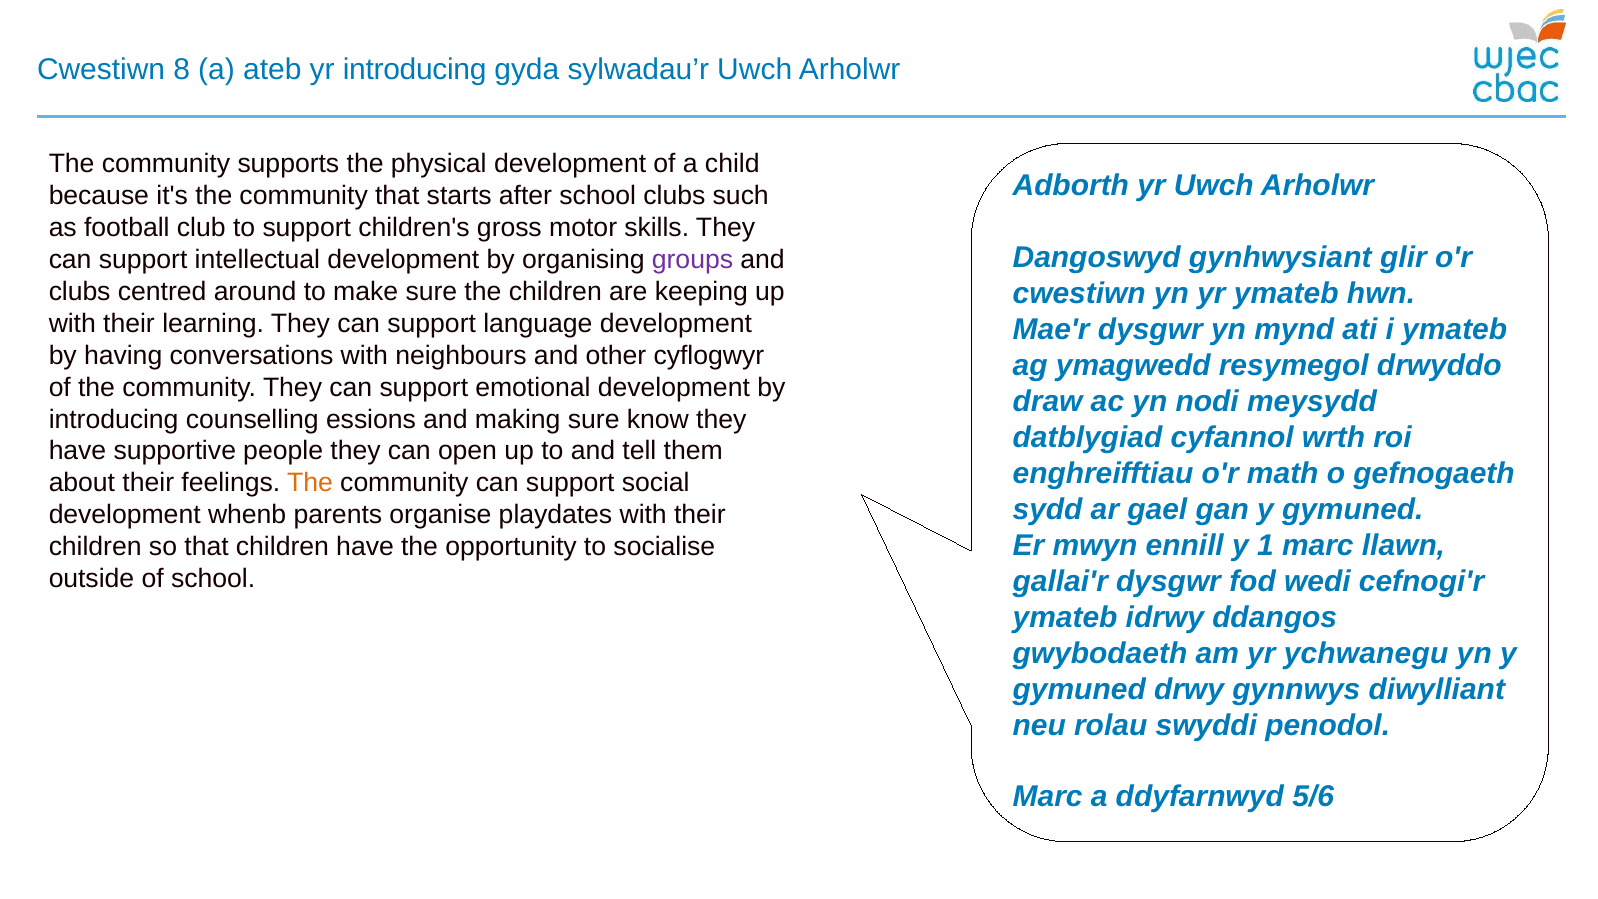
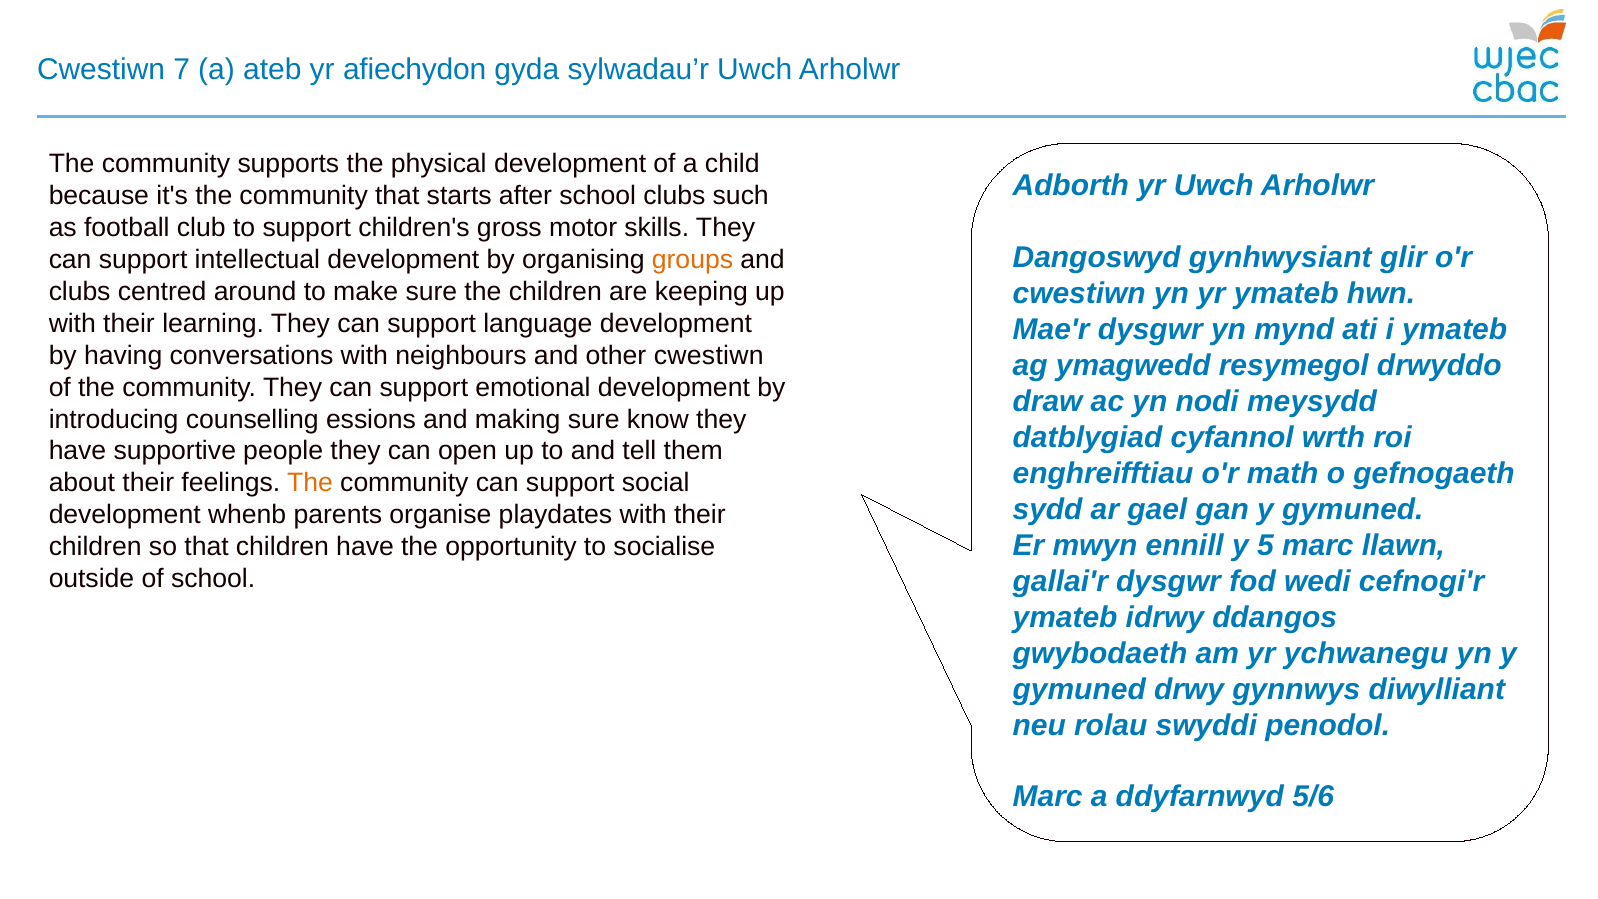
8: 8 -> 7 (182, 70)
yr introducing: introducing -> afiechydon (415, 70)
groups colour: purple -> orange (692, 259)
other cyflogwyr: cyflogwyr -> cwestiwn (709, 355)
1: 1 -> 5 (1265, 545)
